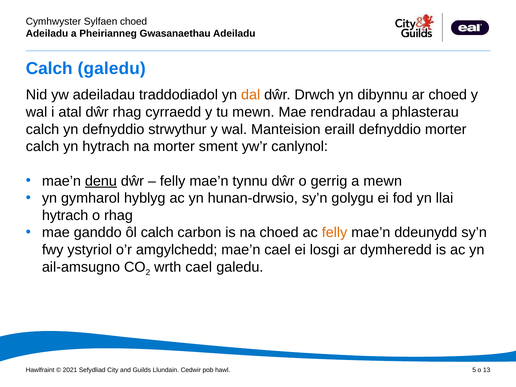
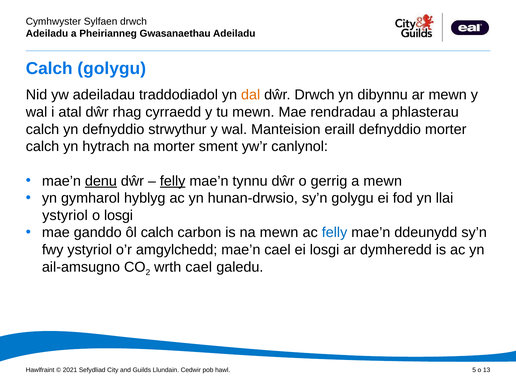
choed: choed -> drwch (133, 21)
Calch galedu: galedu -> golygu (112, 68)
ar choed: choed -> mewn (448, 95)
felly underline: none -> present (173, 181)
hytrach: hytrach -> ystyriol (65, 215)
o rhag: rhag -> losgi (119, 215)
na choed: choed -> mewn (279, 233)
felly colour: orange -> blue (335, 233)
